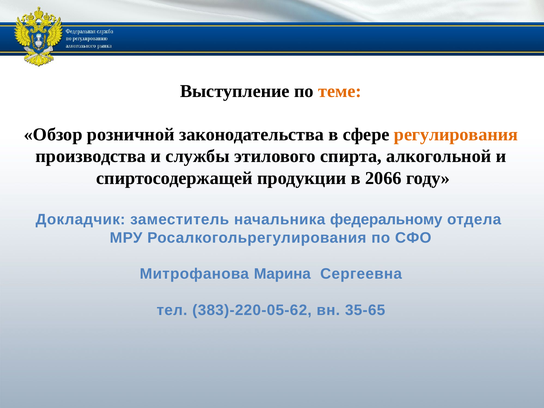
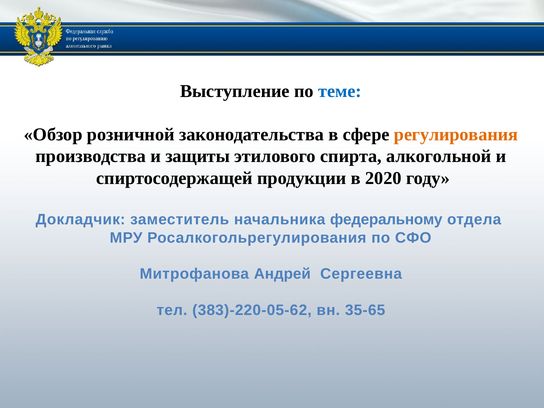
теме colour: orange -> blue (340, 91)
службы: службы -> защиты (198, 156)
2066: 2066 -> 2020 (383, 178)
Марина: Марина -> Андрей (282, 274)
